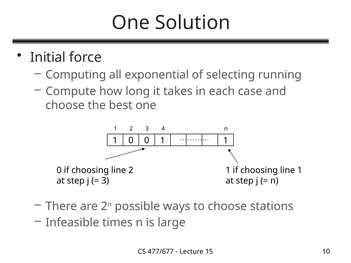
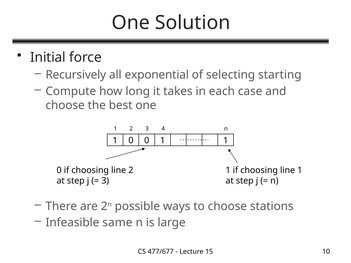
Computing: Computing -> Recursively (76, 75)
running: running -> starting (280, 75)
times: times -> same (117, 223)
